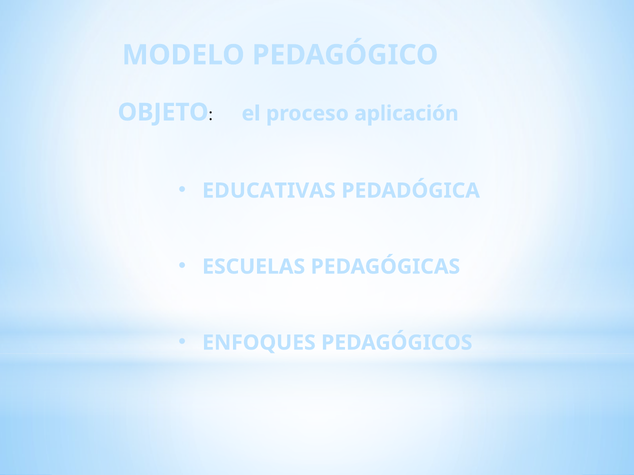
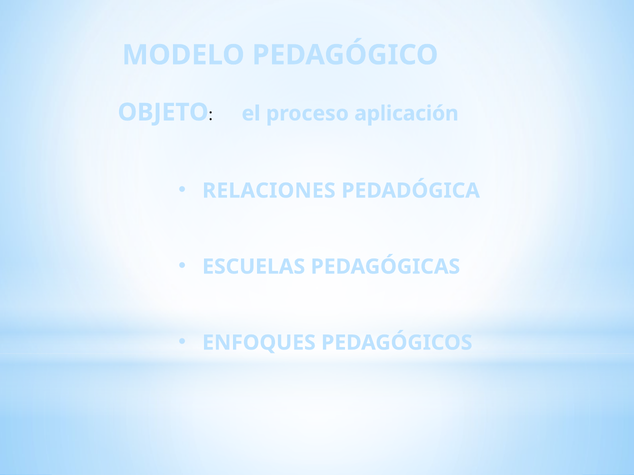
EDUCATIVAS: EDUCATIVAS -> RELACIONES (269, 191)
